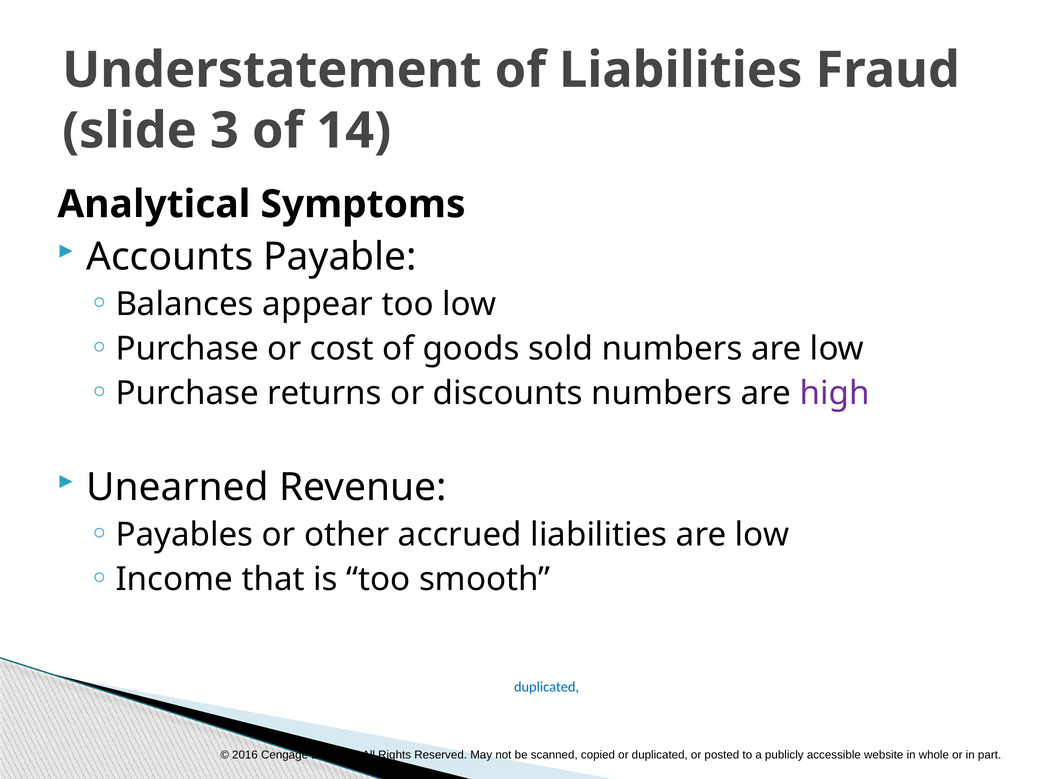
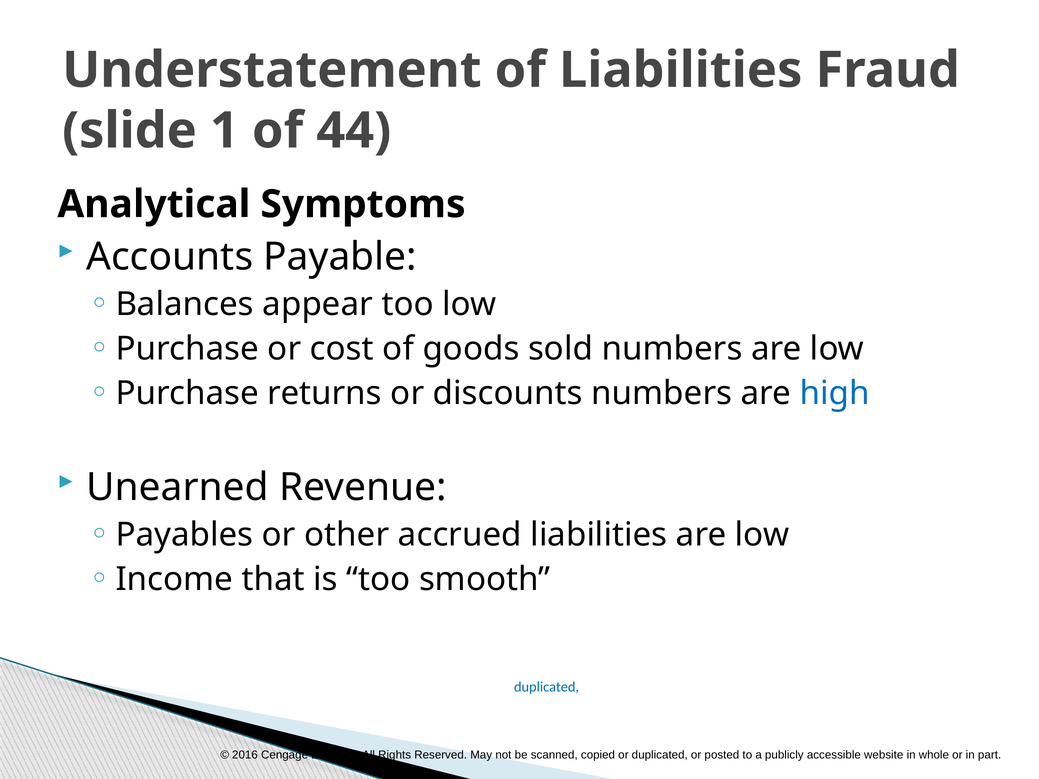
3: 3 -> 1 (224, 131)
14: 14 -> 44 (354, 131)
high colour: purple -> blue (835, 393)
